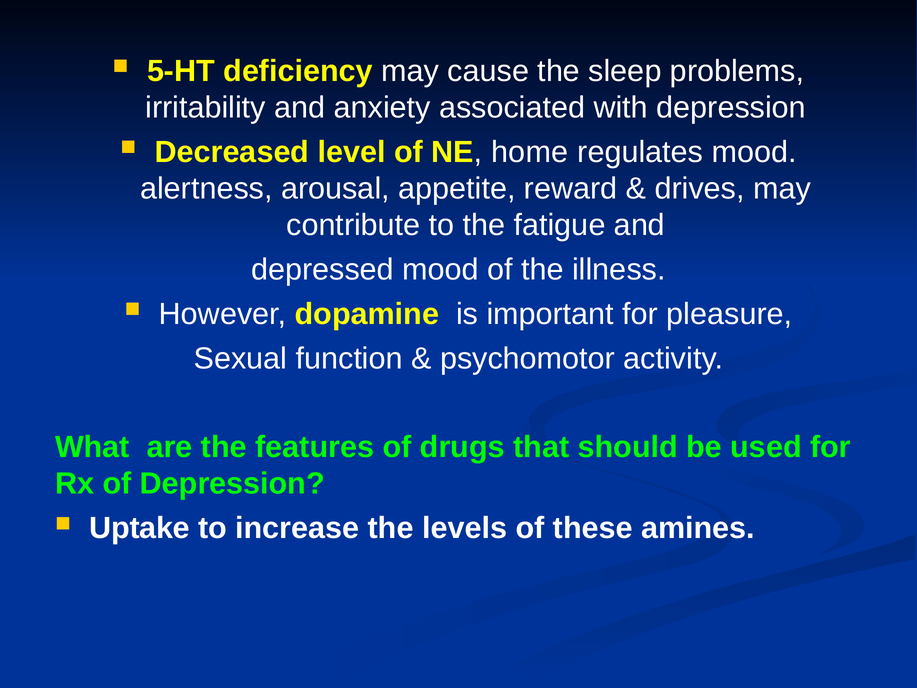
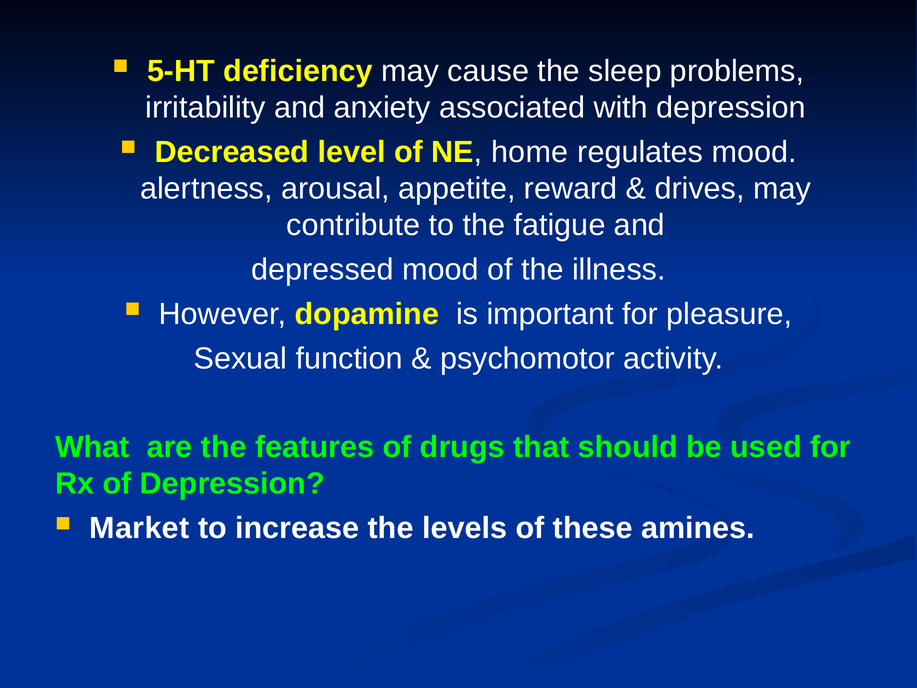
Uptake: Uptake -> Market (139, 528)
